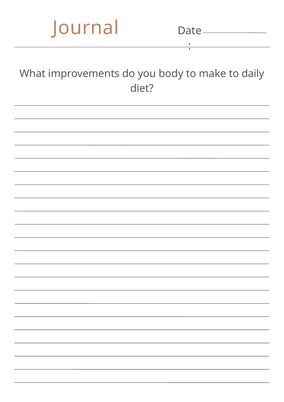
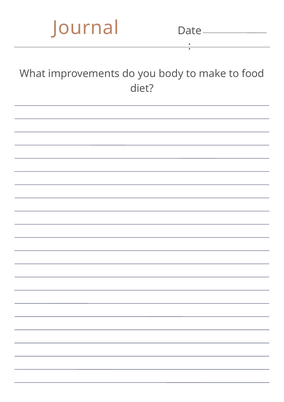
daily: daily -> food (253, 74)
